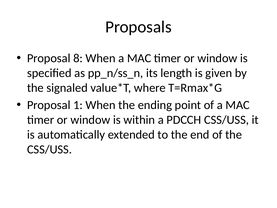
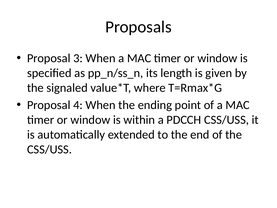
8: 8 -> 3 (78, 58)
1: 1 -> 4 (78, 105)
